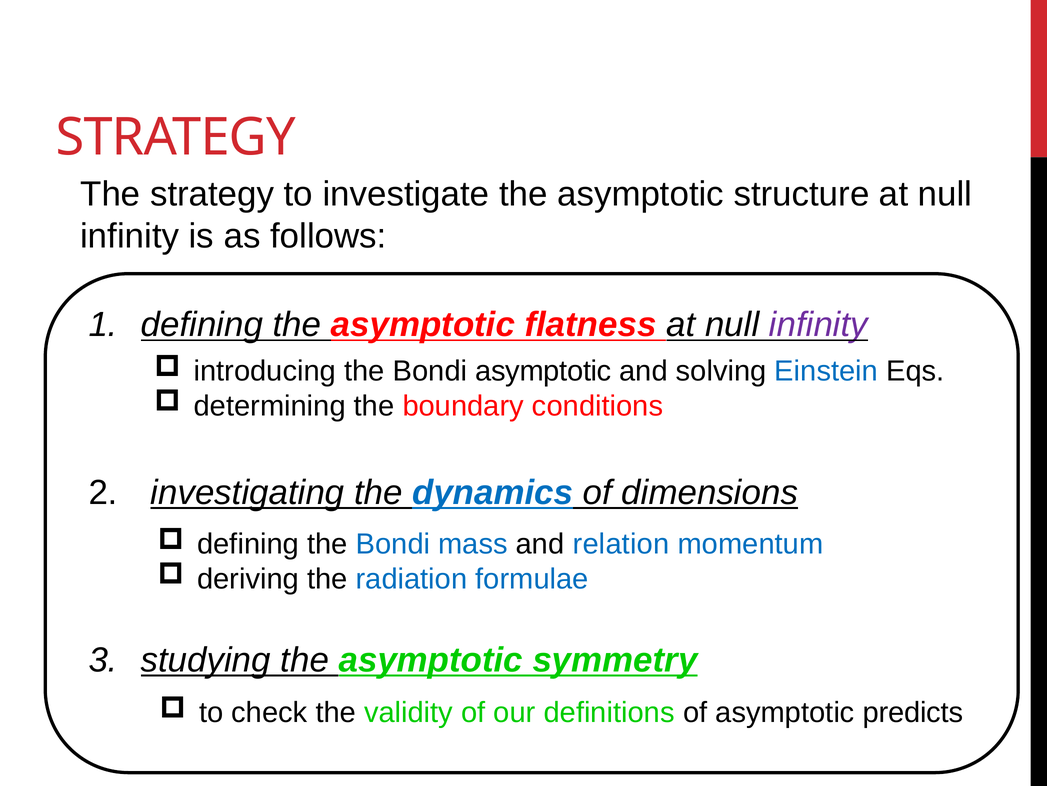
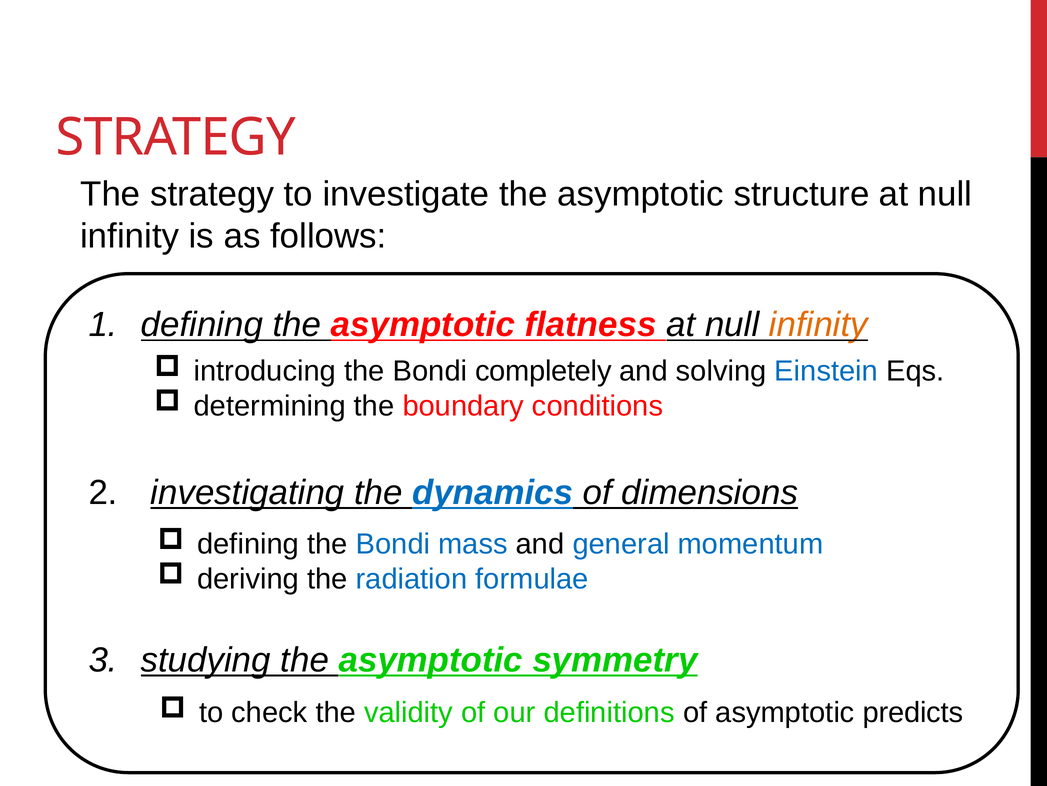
infinity colour: purple -> orange (818, 325)
Bondi asymptotic: asymptotic -> completely (543, 371)
relation: relation -> general (621, 544)
